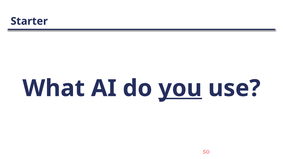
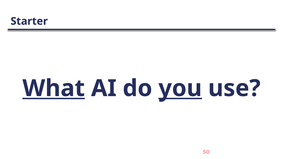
What underline: none -> present (54, 88)
